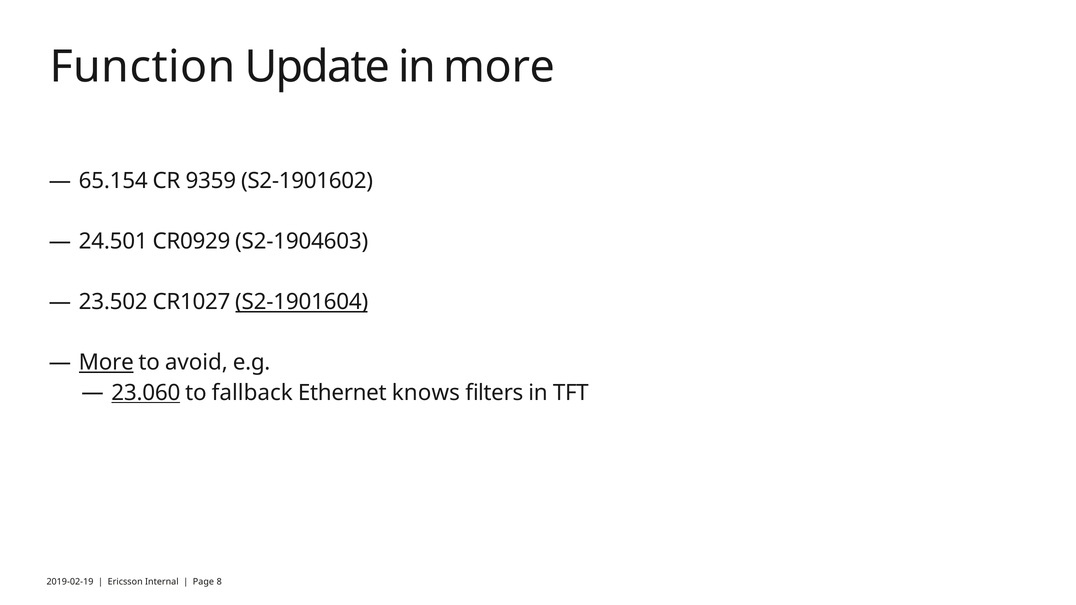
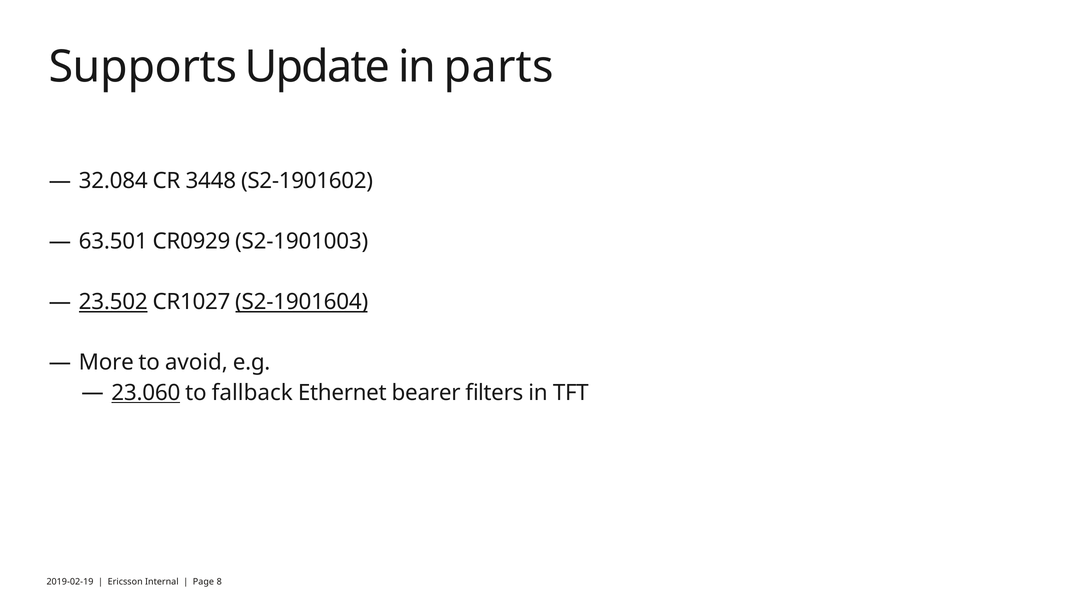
Function: Function -> Supports (143, 67)
in more: more -> parts (499, 67)
65.154: 65.154 -> 32.084 (113, 181)
9359: 9359 -> 3448 (211, 181)
24.501: 24.501 -> 63.501 (113, 242)
S2-1904603: S2-1904603 -> S2-1901003 (302, 242)
23.502 underline: none -> present (113, 302)
More underline: present -> none (106, 363)
knows: knows -> bearer (426, 393)
